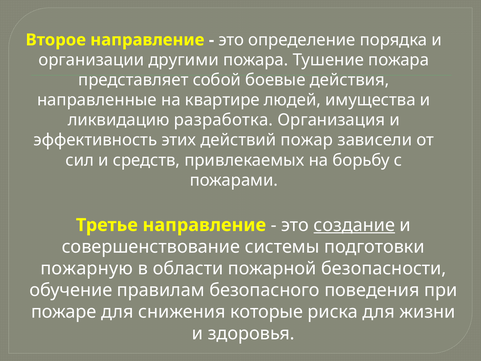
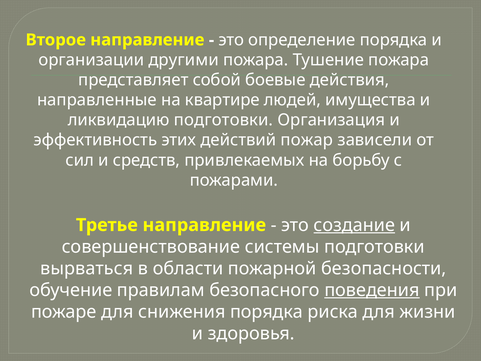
ликвидацию разработка: разработка -> подготовки (224, 120)
пожарную: пожарную -> вырваться (87, 268)
поведения underline: none -> present (372, 290)
снижения которые: которые -> порядка (267, 312)
